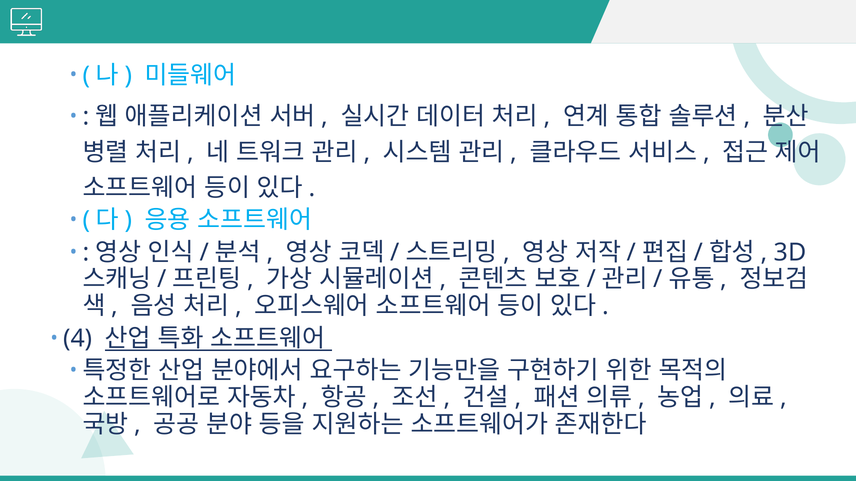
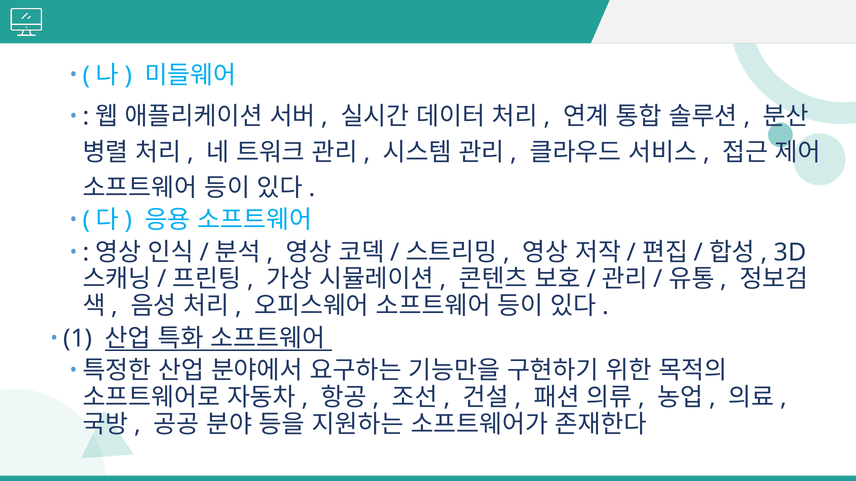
4: 4 -> 1 (78, 339)
